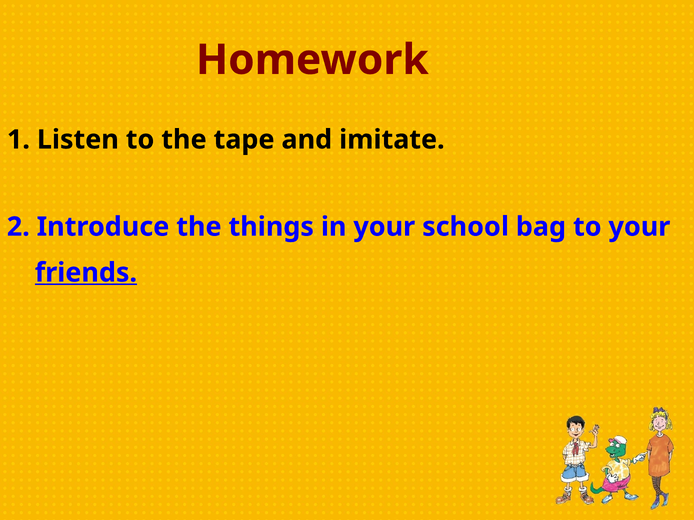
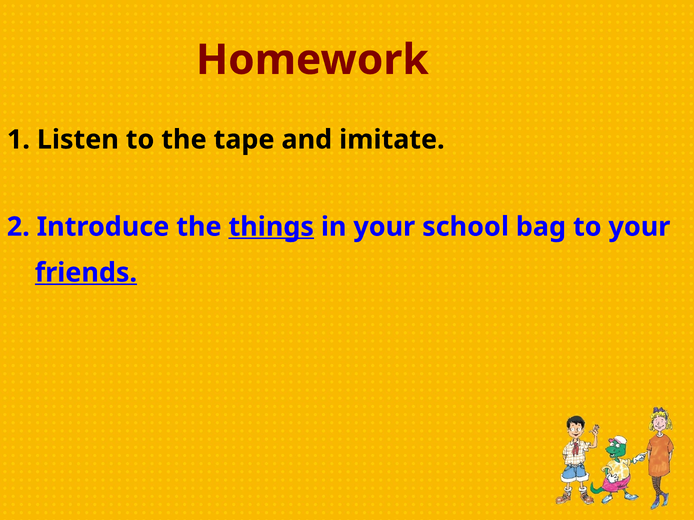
things underline: none -> present (271, 227)
